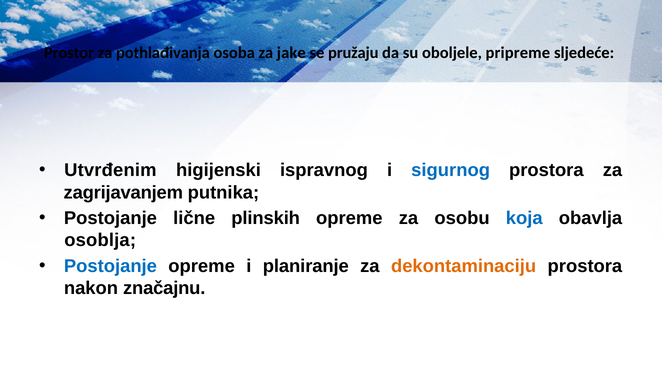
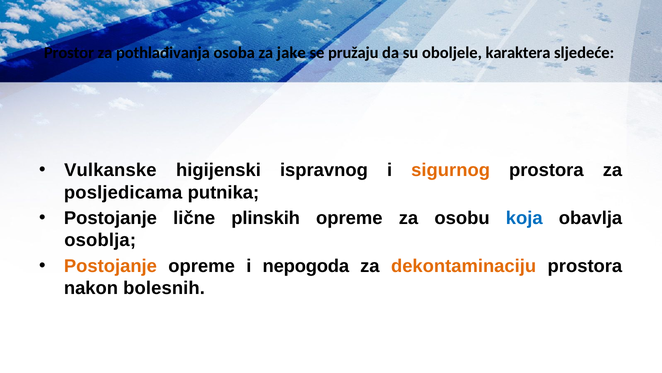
pripreme: pripreme -> karaktera (518, 53)
Utvrđenim: Utvrđenim -> Vulkanske (110, 170)
sigurnog colour: blue -> orange (451, 170)
zagrijavanjem: zagrijavanjem -> posljedicama (123, 192)
Postojanje colour: blue -> orange (110, 266)
planiranje: planiranje -> nepogoda (306, 266)
značajnu: značajnu -> bolesnih (164, 288)
